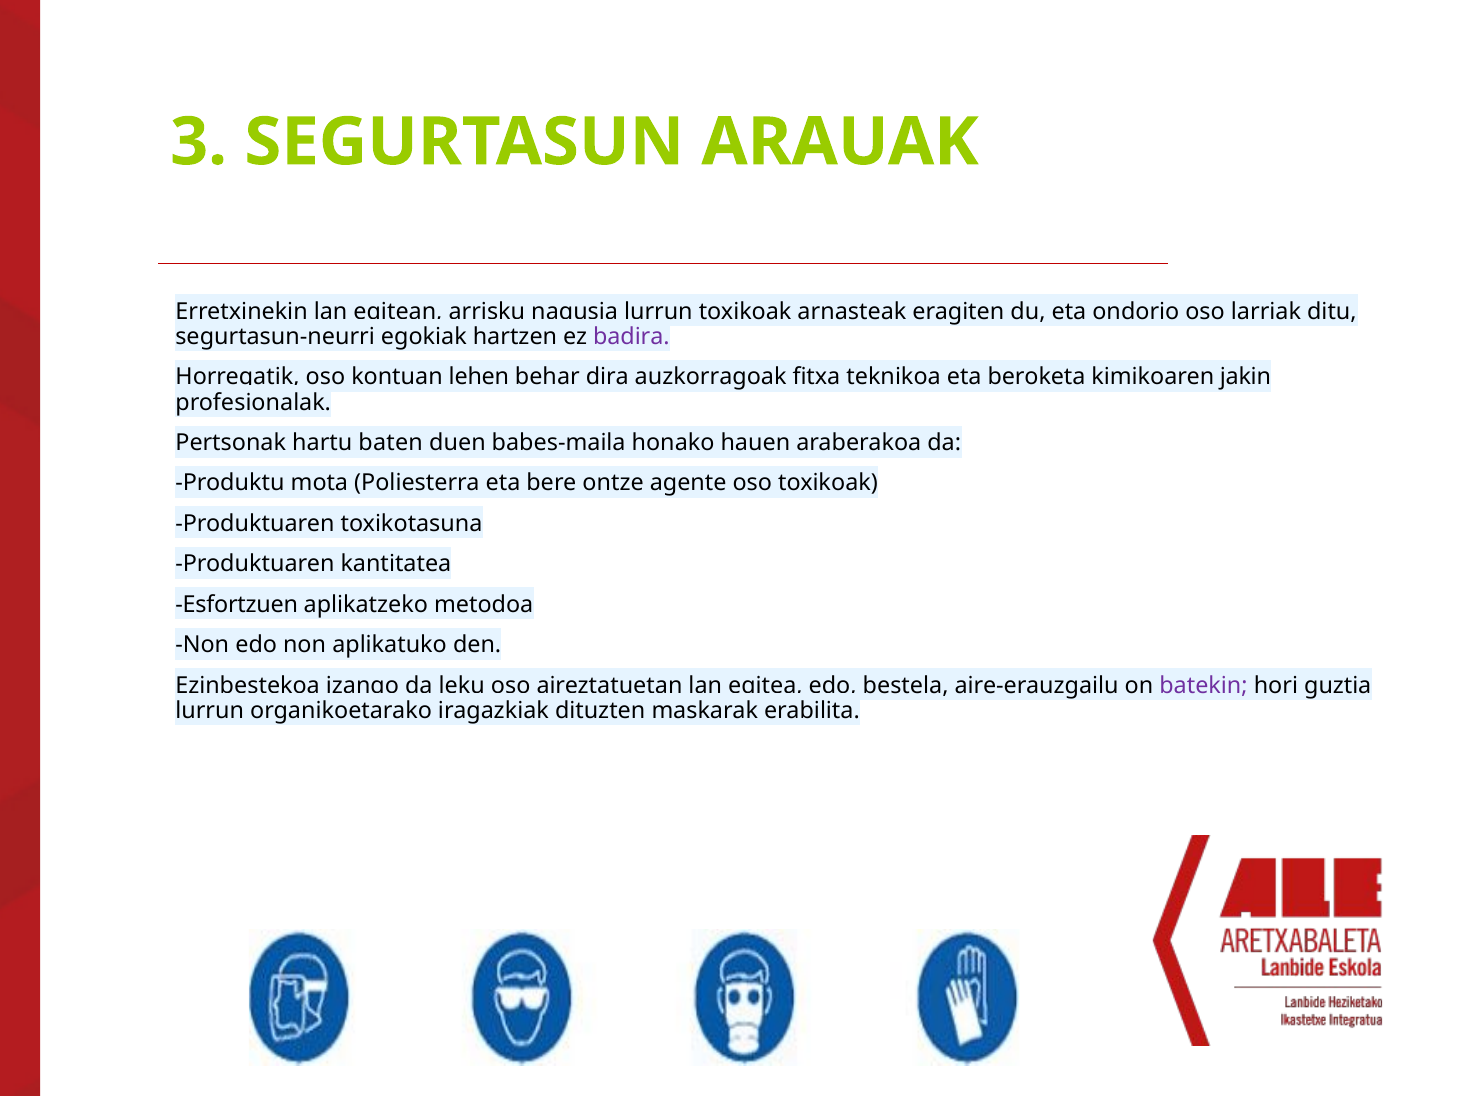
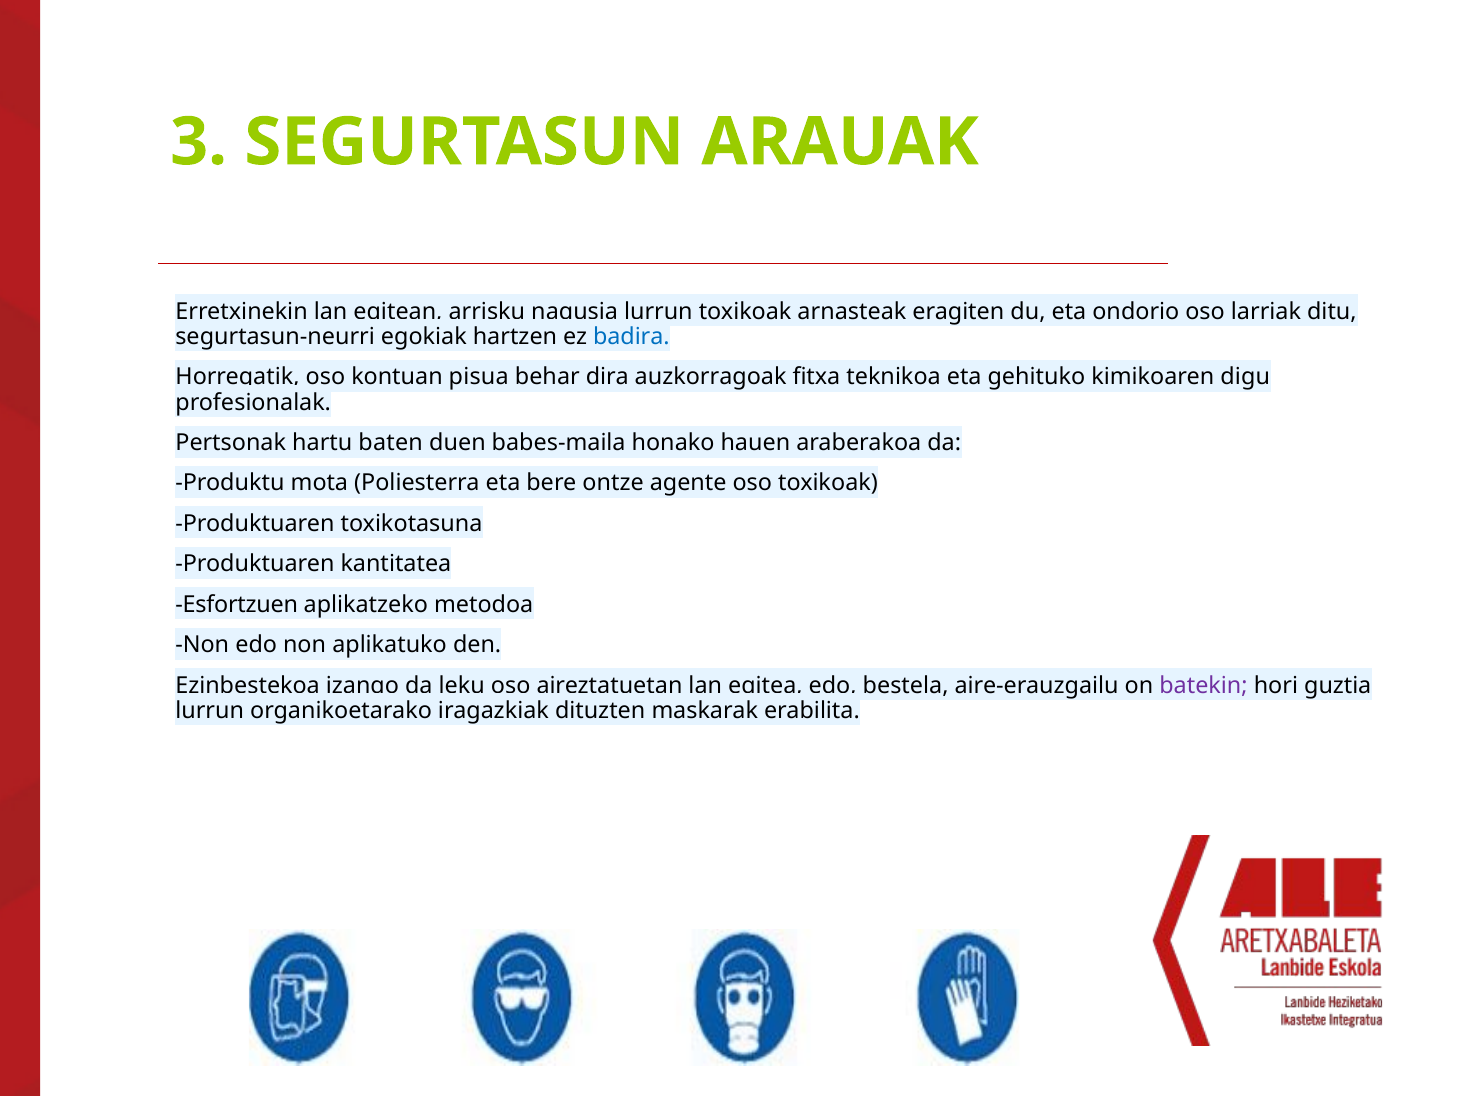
badira colour: purple -> blue (631, 337)
lehen: lehen -> pisua (479, 377)
beroketa: beroketa -> gehituko (1036, 377)
jakin: jakin -> digu (1245, 377)
